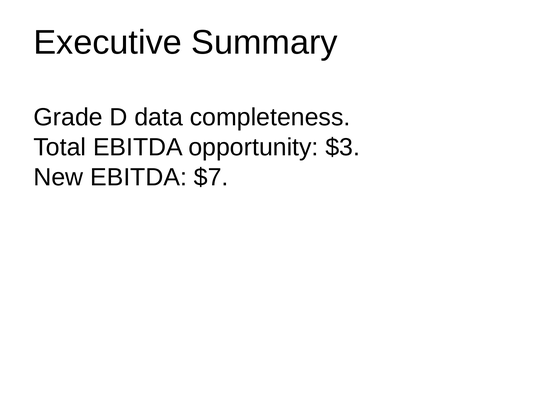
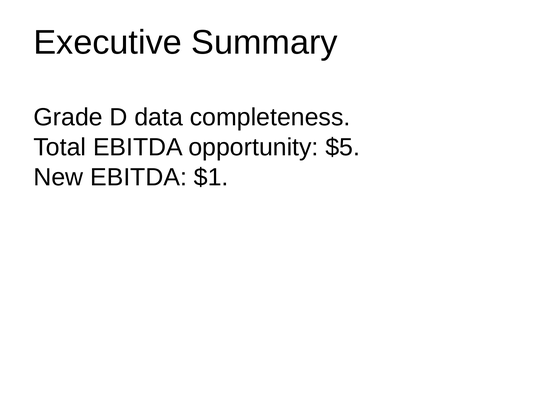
$3: $3 -> $5 (343, 147)
$7: $7 -> $1 (211, 177)
